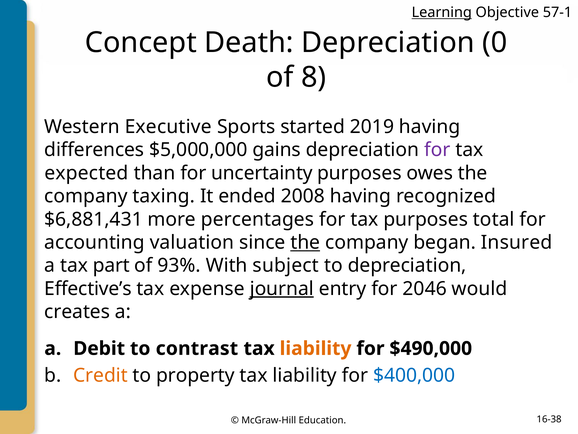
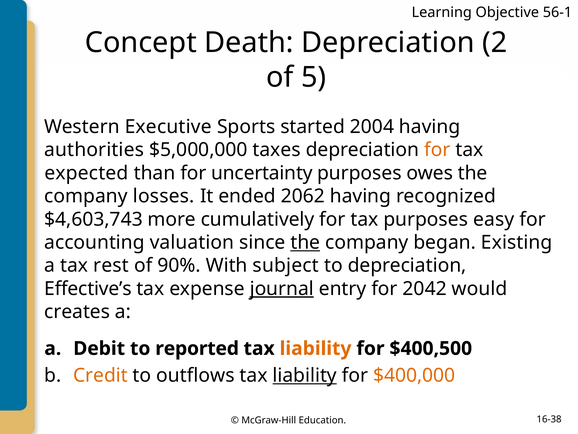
Learning underline: present -> none (442, 12)
57-1: 57-1 -> 56-1 (557, 12)
0: 0 -> 2 (495, 42)
8: 8 -> 5 (314, 77)
2019: 2019 -> 2004 (372, 127)
differences: differences -> authorities (94, 150)
gains: gains -> taxes (277, 150)
for colour: purple -> orange (437, 150)
taxing: taxing -> losses (164, 196)
2008: 2008 -> 2062 (303, 196)
$6,881,431: $6,881,431 -> $4,603,743 (94, 219)
percentages: percentages -> cumulatively (258, 219)
total: total -> easy (494, 219)
Insured: Insured -> Existing (517, 242)
part: part -> rest (111, 265)
93%: 93% -> 90% (179, 265)
2046: 2046 -> 2042 (425, 288)
contrast: contrast -> reported (197, 348)
$490,000: $490,000 -> $400,500 (431, 348)
property: property -> outflows (195, 375)
liability underline: none -> present (305, 375)
$400,000 colour: blue -> orange (414, 375)
